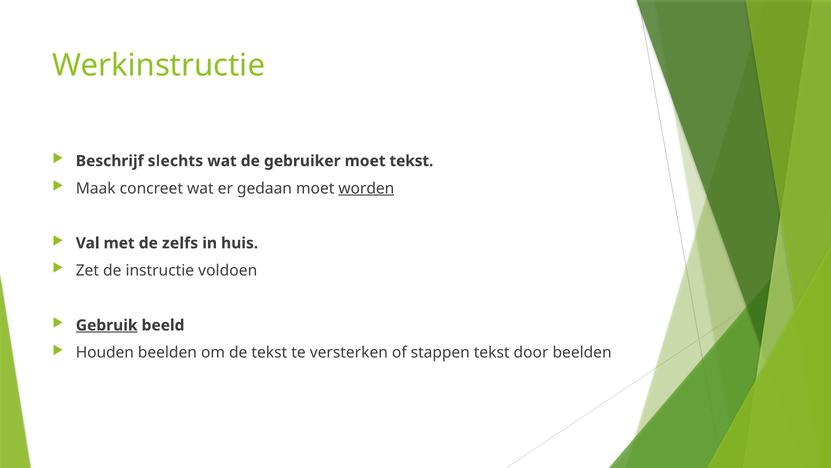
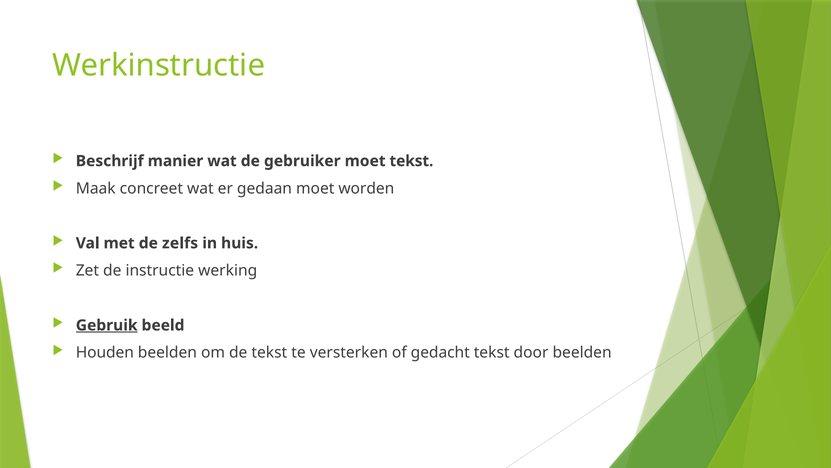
slechts: slechts -> manier (175, 161)
worden underline: present -> none (366, 188)
voldoen: voldoen -> werking (228, 270)
stappen: stappen -> gedacht (440, 352)
